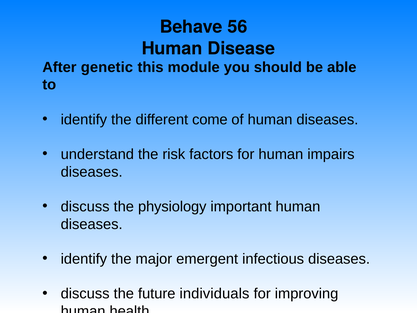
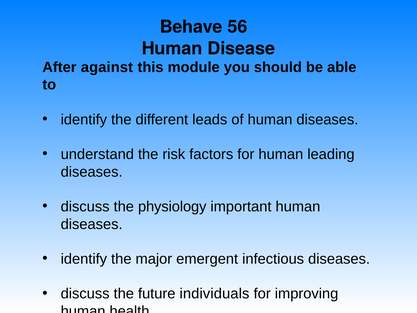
genetic: genetic -> against (107, 67)
come: come -> leads (210, 119)
impairs: impairs -> leading (331, 154)
